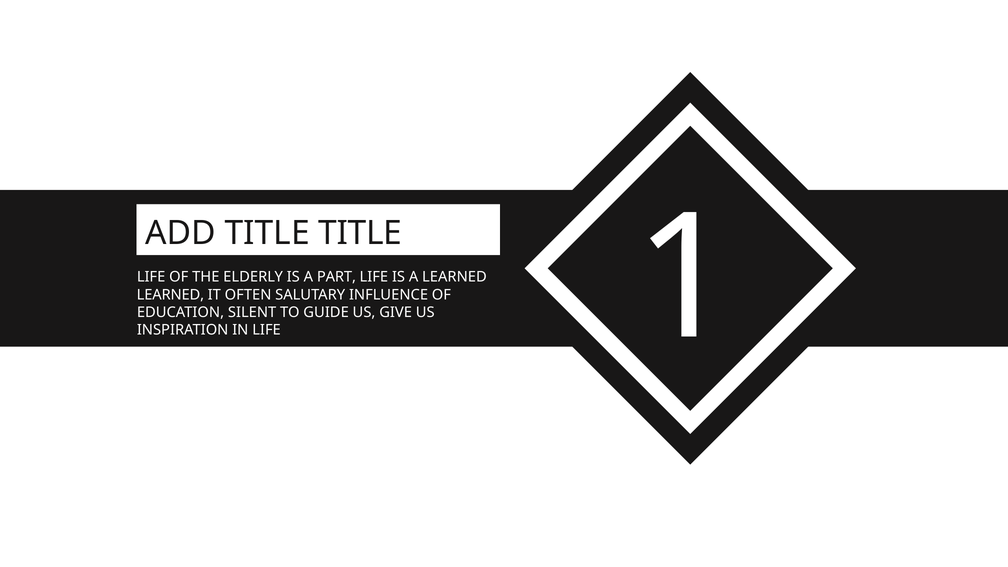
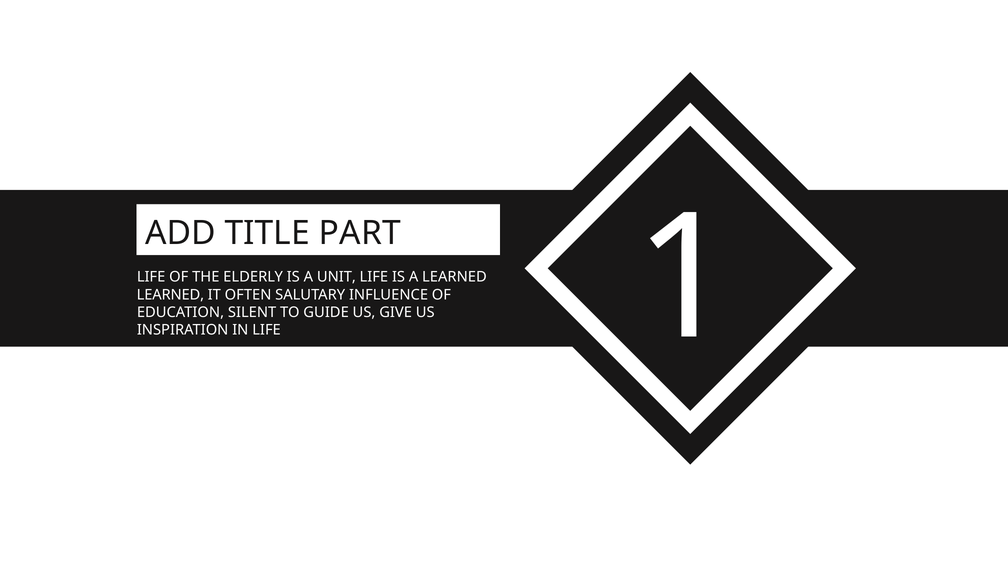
TITLE TITLE: TITLE -> PART (360, 233)
PART: PART -> UNIT (336, 277)
